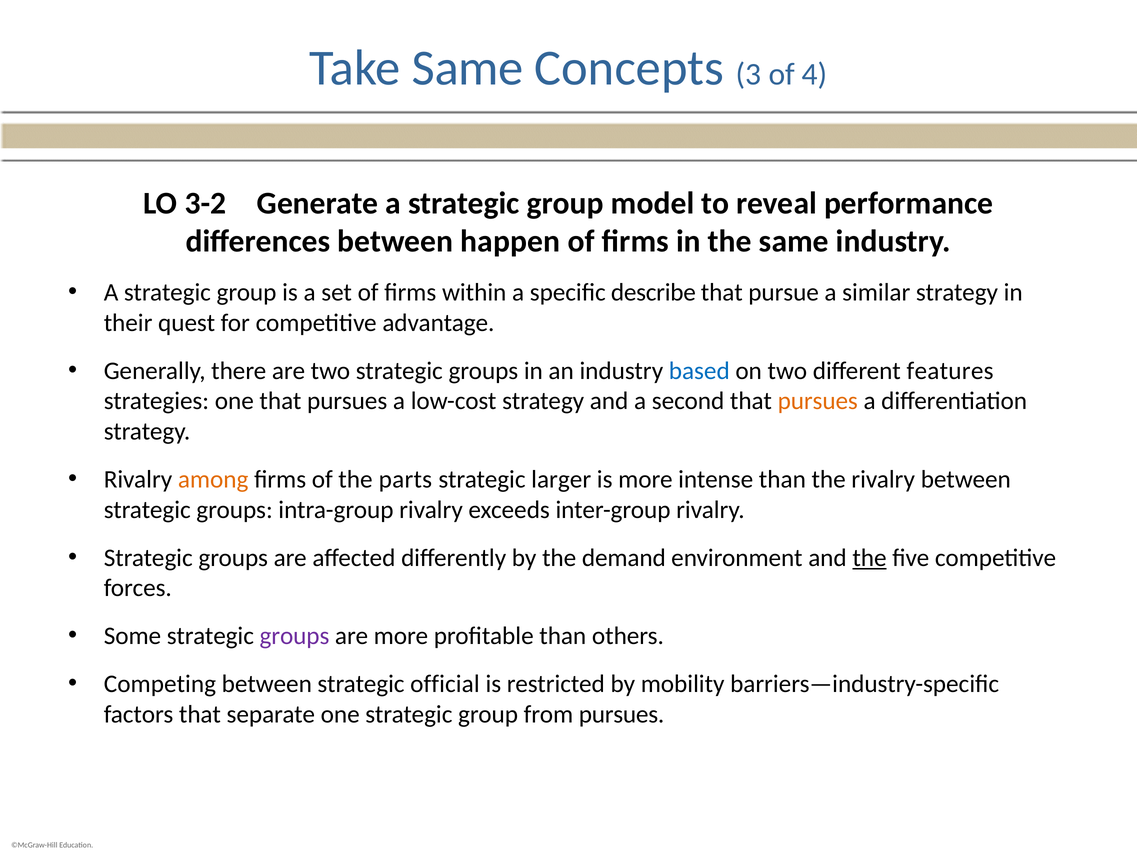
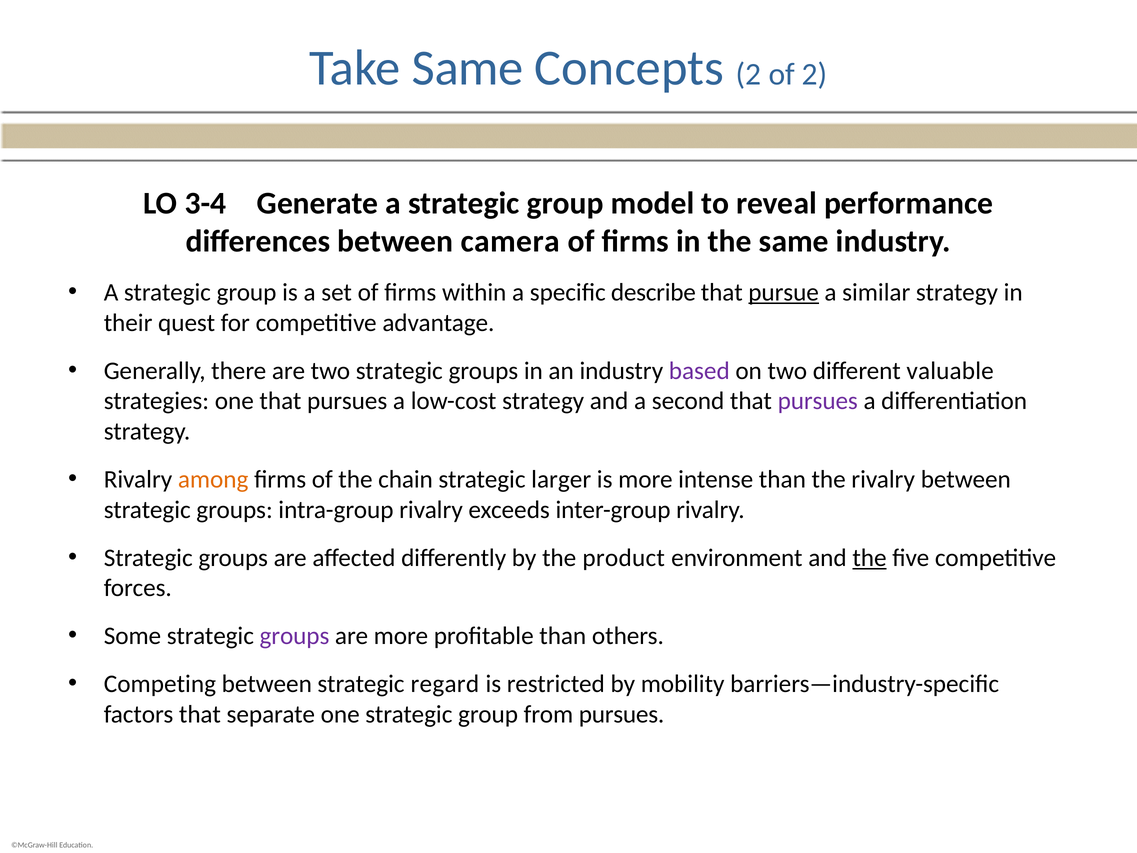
Concepts 3: 3 -> 2 (749, 74)
of 4: 4 -> 2 (815, 74)
3-2: 3-2 -> 3-4 (205, 203)
happen: happen -> camera (510, 241)
pursue underline: none -> present (784, 292)
based colour: blue -> purple (699, 371)
features: features -> valuable (950, 371)
pursues colour: orange -> purple (818, 401)
parts: parts -> chain (406, 479)
demand: demand -> product (624, 558)
official: official -> regard (445, 684)
